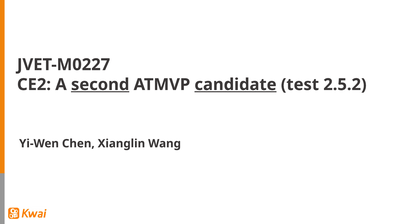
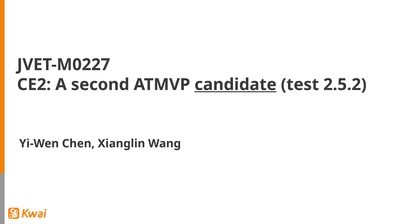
second underline: present -> none (100, 85)
